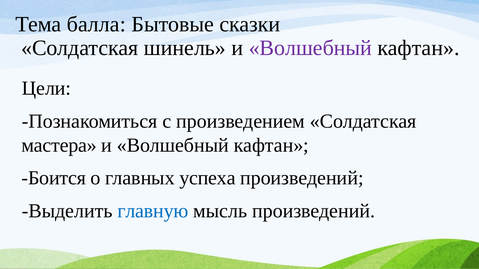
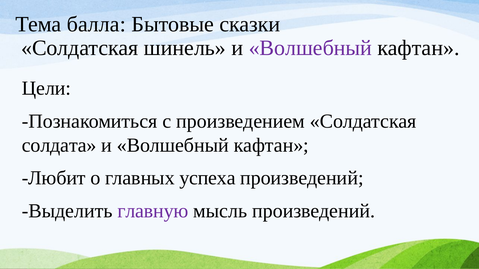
мастера: мастера -> солдата (59, 145)
Боится: Боится -> Любит (54, 178)
главную colour: blue -> purple (153, 211)
